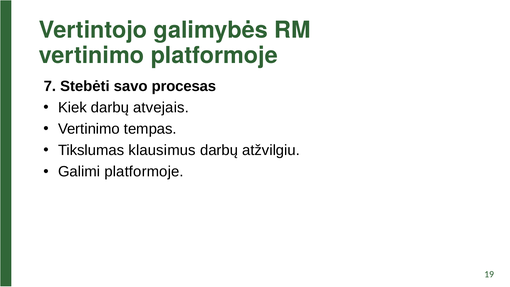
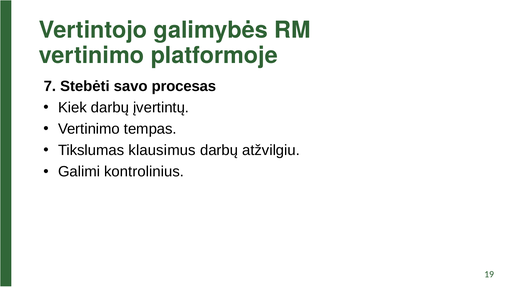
atvejais: atvejais -> įvertintų (161, 108)
Galimi platformoje: platformoje -> kontrolinius (144, 172)
